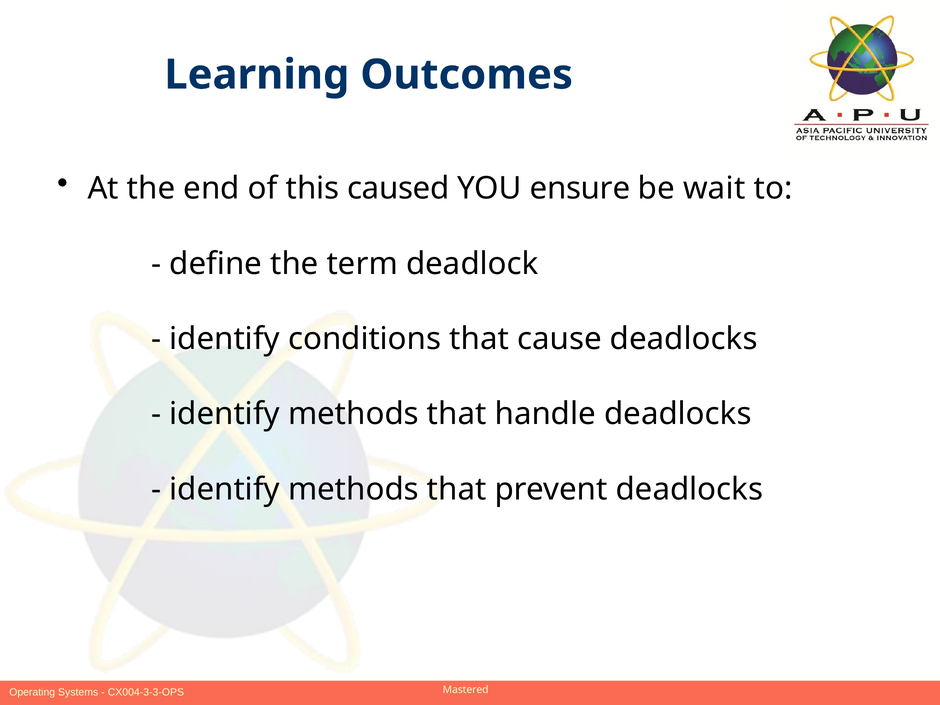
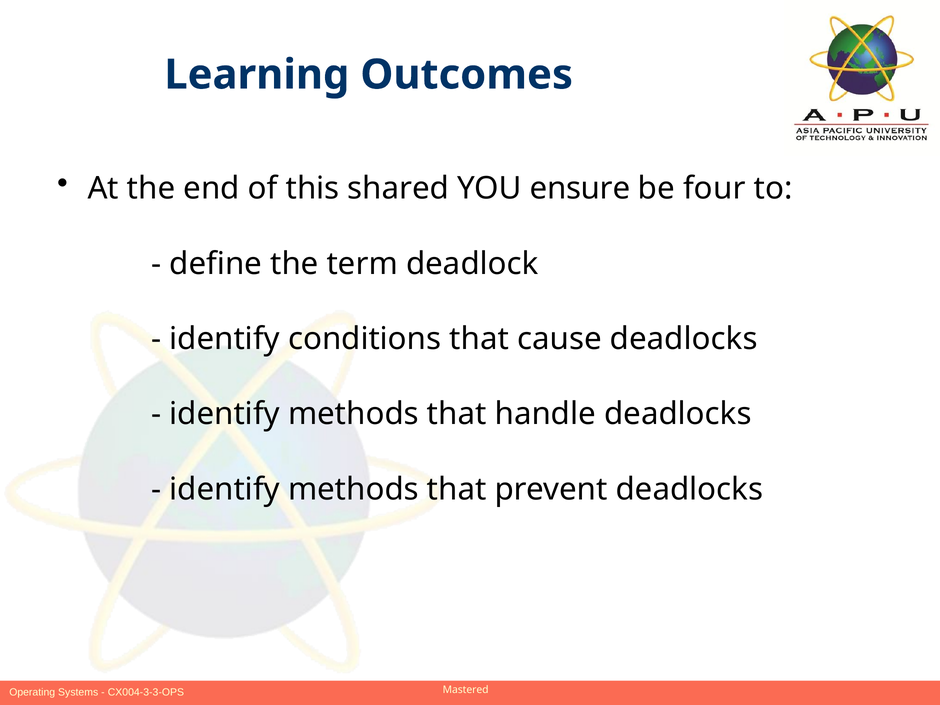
caused: caused -> shared (398, 188)
wait: wait -> four (714, 188)
